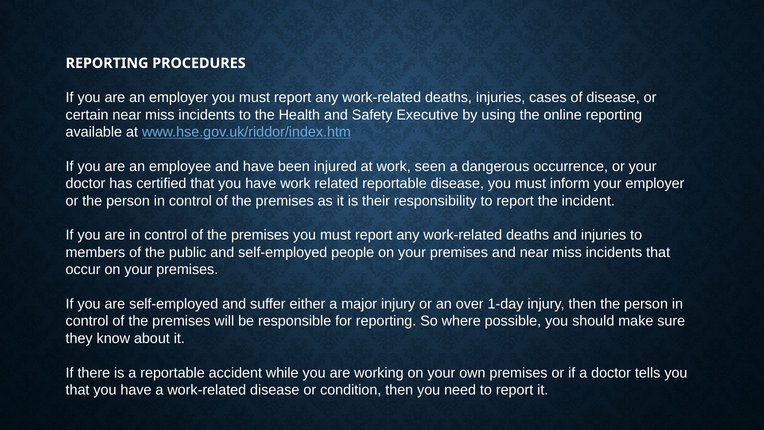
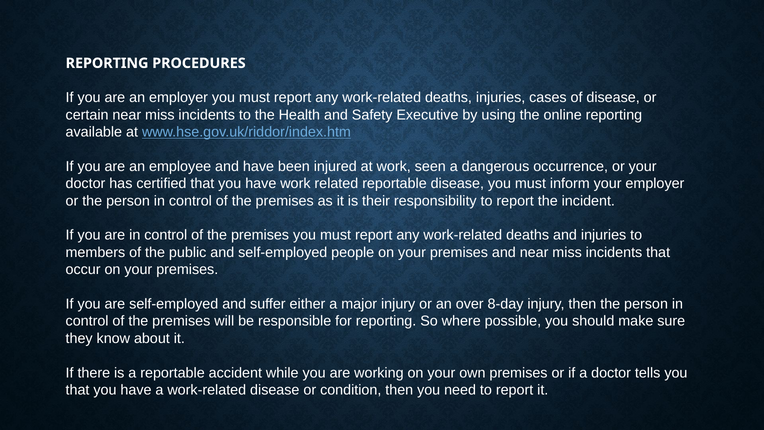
1-day: 1-day -> 8-day (506, 304)
